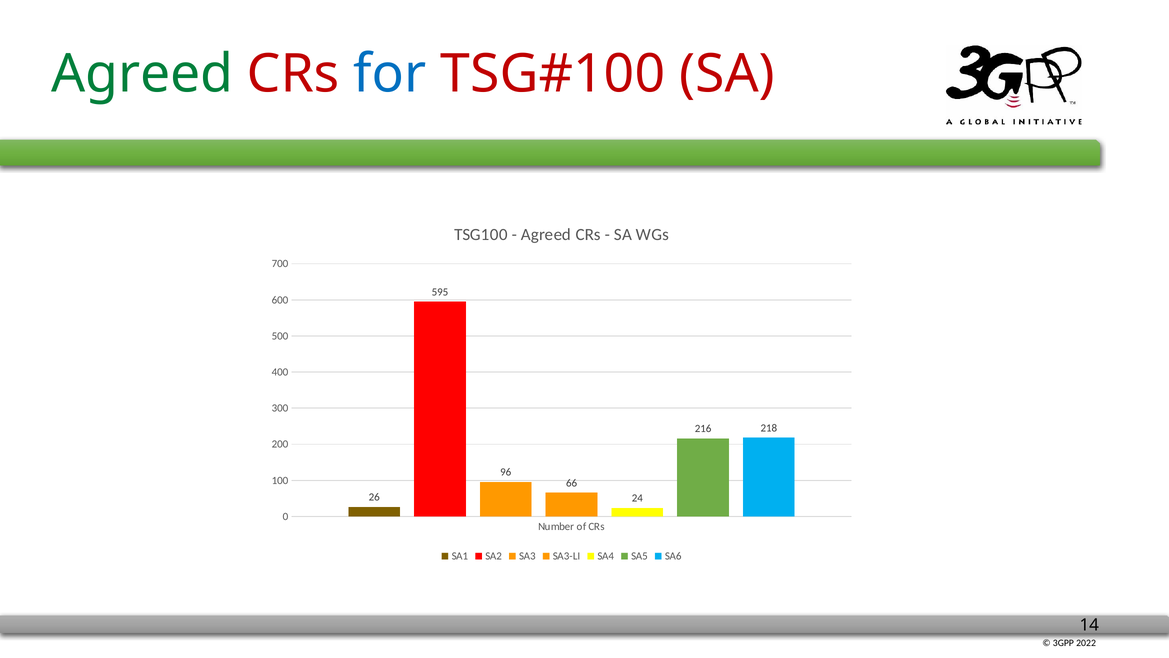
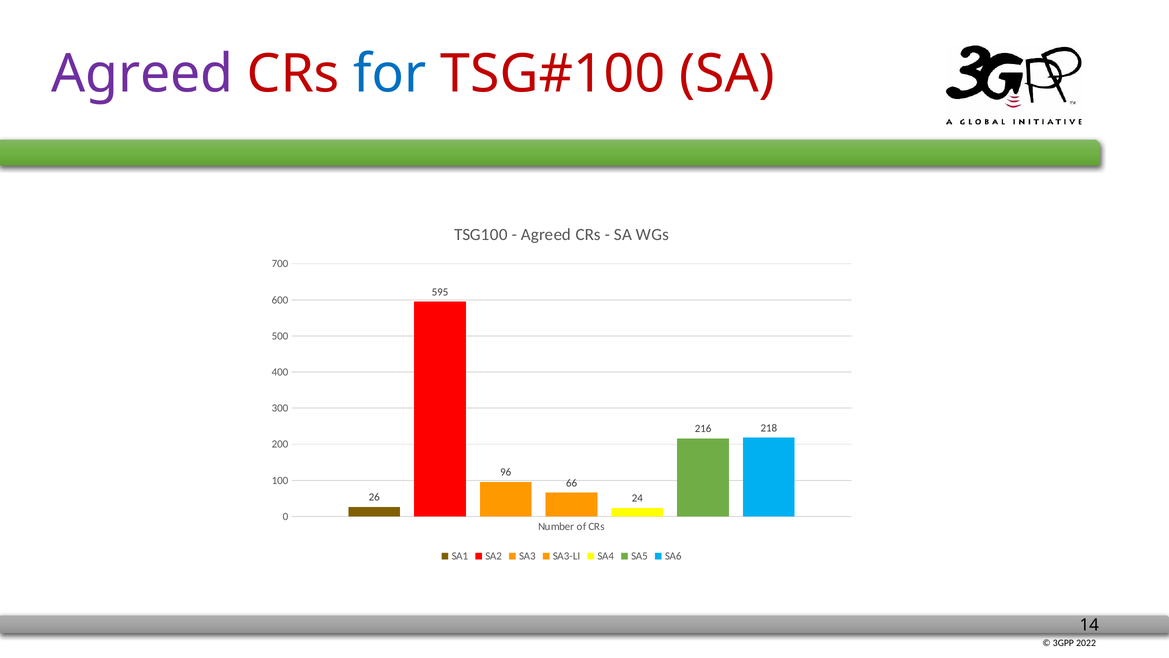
Agreed colour: green -> purple (142, 74)
